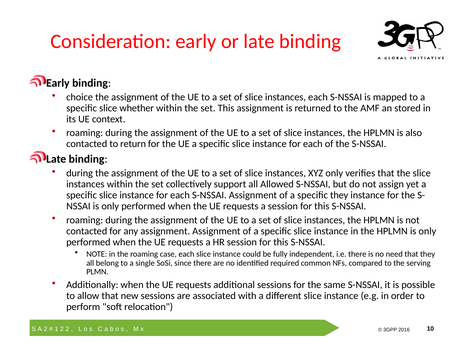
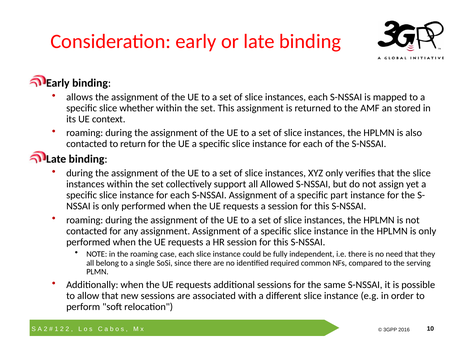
choice: choice -> allows (80, 97)
specific they: they -> part (339, 195)
